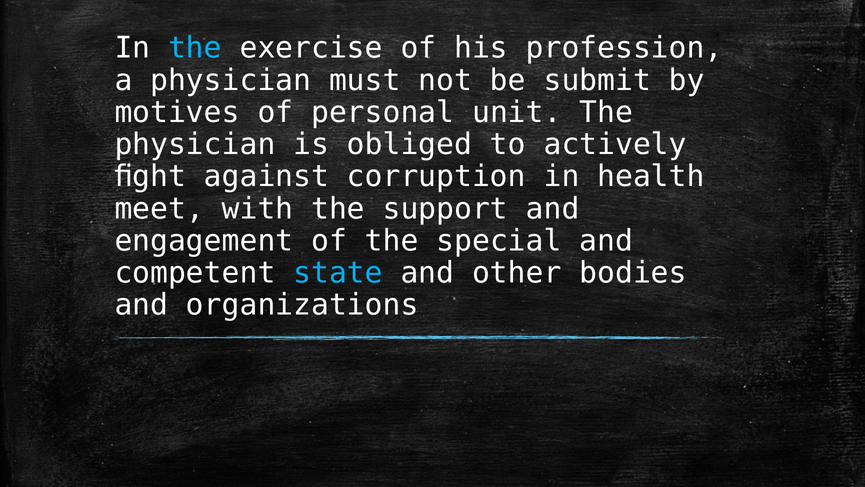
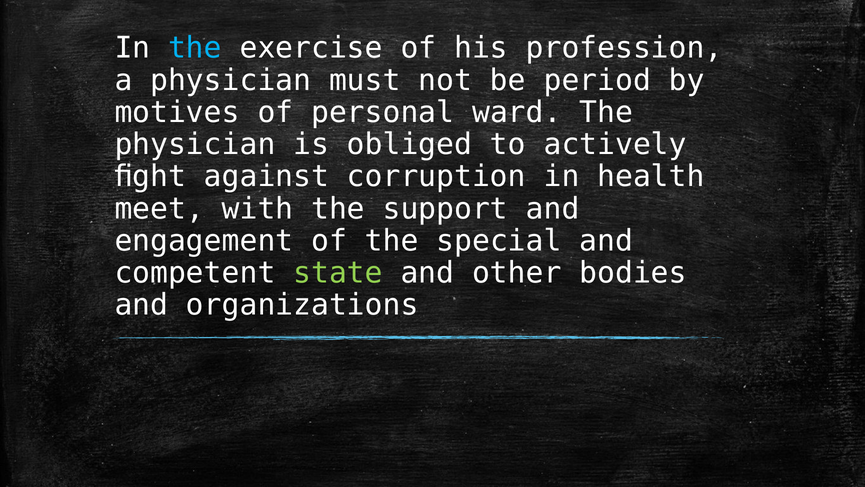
submit: submit -> period (597, 80)
unit: unit -> ward (517, 112)
state colour: light blue -> light green (338, 273)
